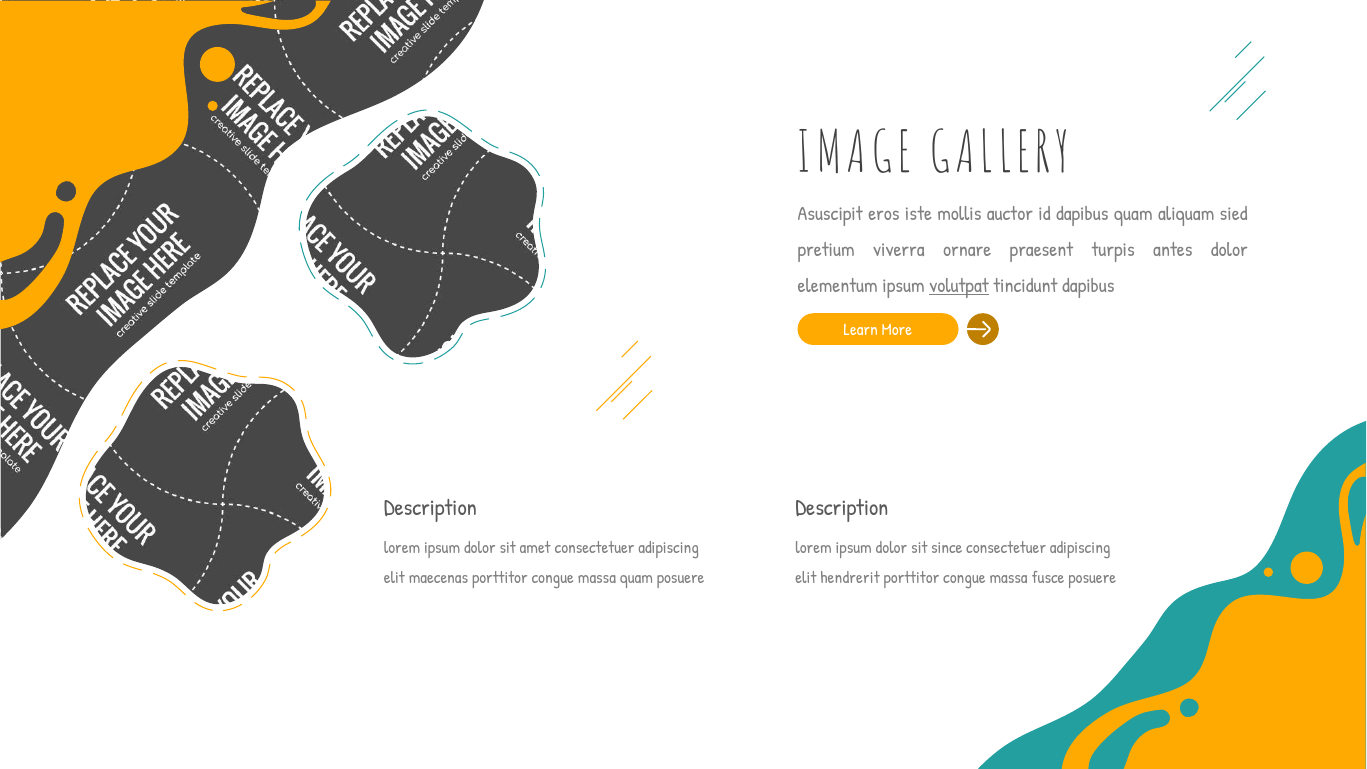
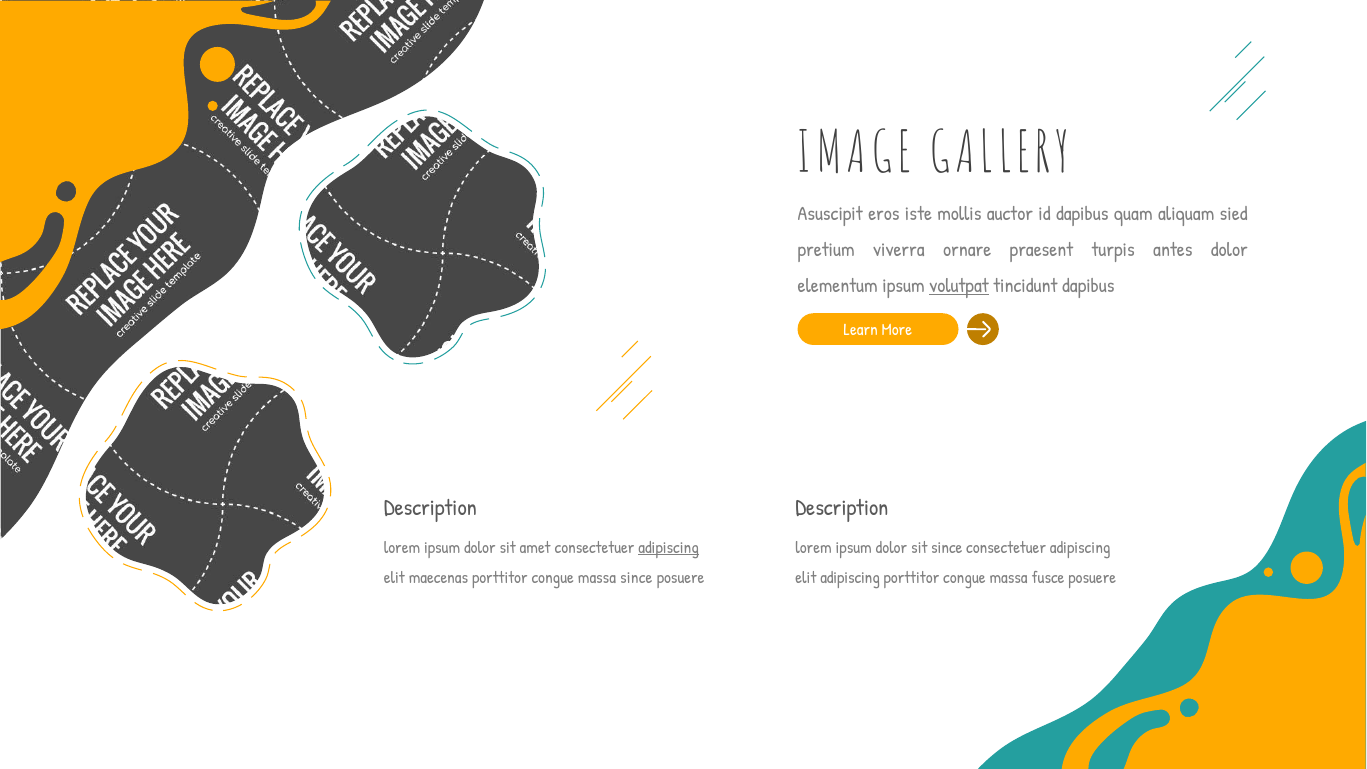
adipiscing underline: none -> present (669, 547)
massa quam: quam -> since (636, 578)
elit hendrerit: hendrerit -> adipiscing (850, 578)
